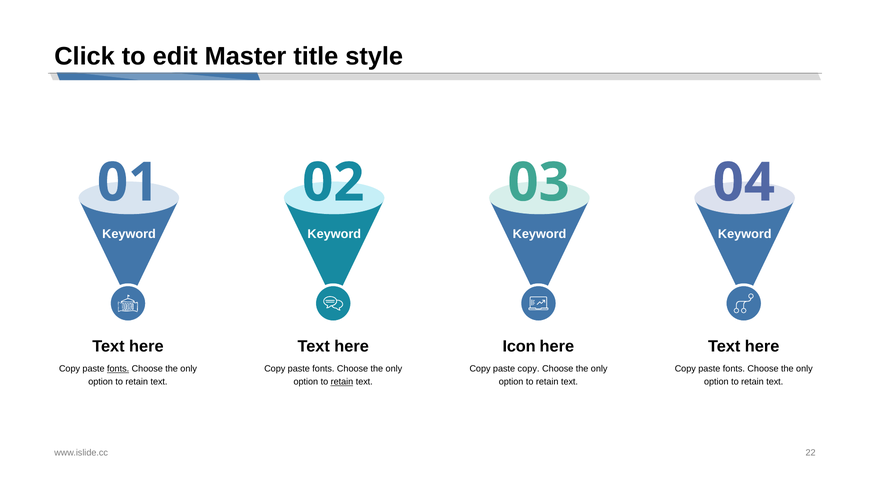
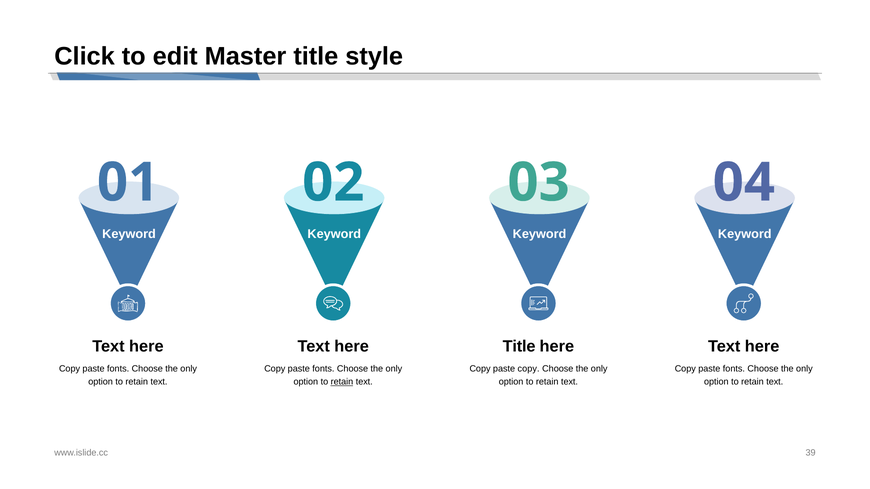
Icon: Icon -> Title (519, 347)
fonts underline: present -> none (118, 369)
22: 22 -> 39 (811, 453)
